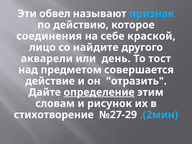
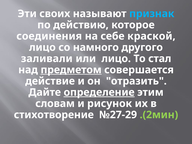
обвел: обвел -> своих (55, 14)
найдите: найдите -> намного (96, 47)
акварели: акварели -> заливали (47, 59)
или день: день -> лицо (116, 59)
тост: тост -> стал (160, 59)
предметом underline: none -> present (71, 70)
.(2мин colour: light blue -> light green (159, 115)
